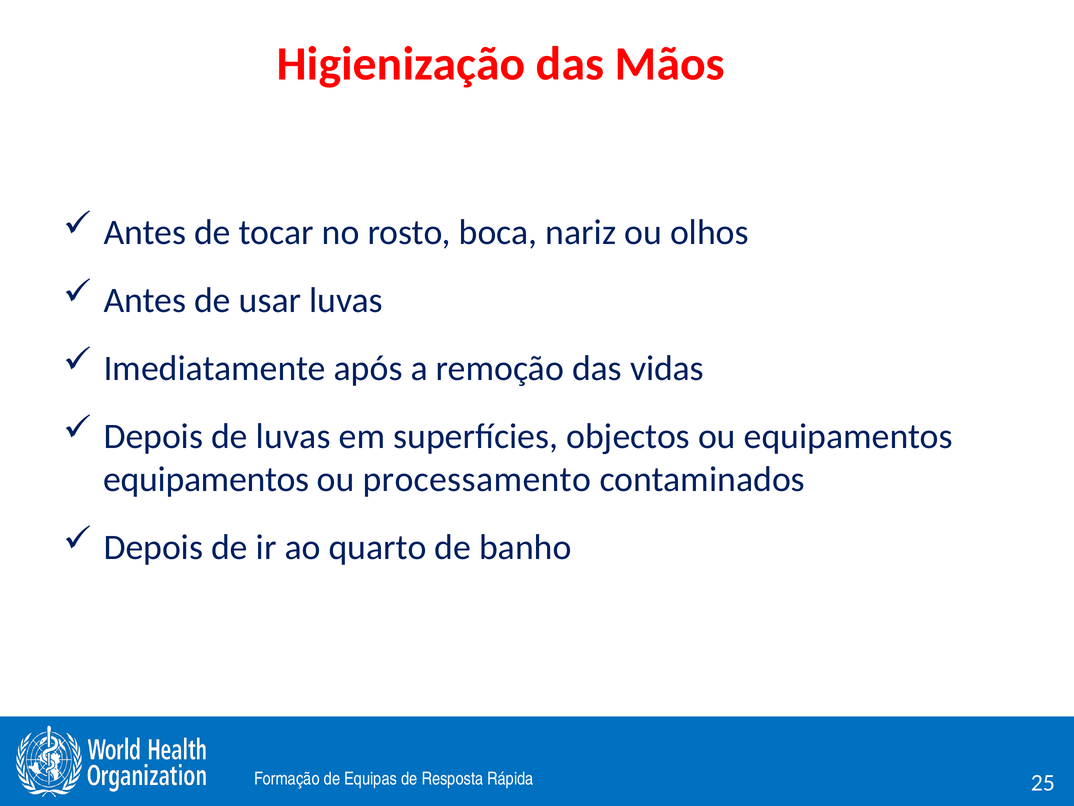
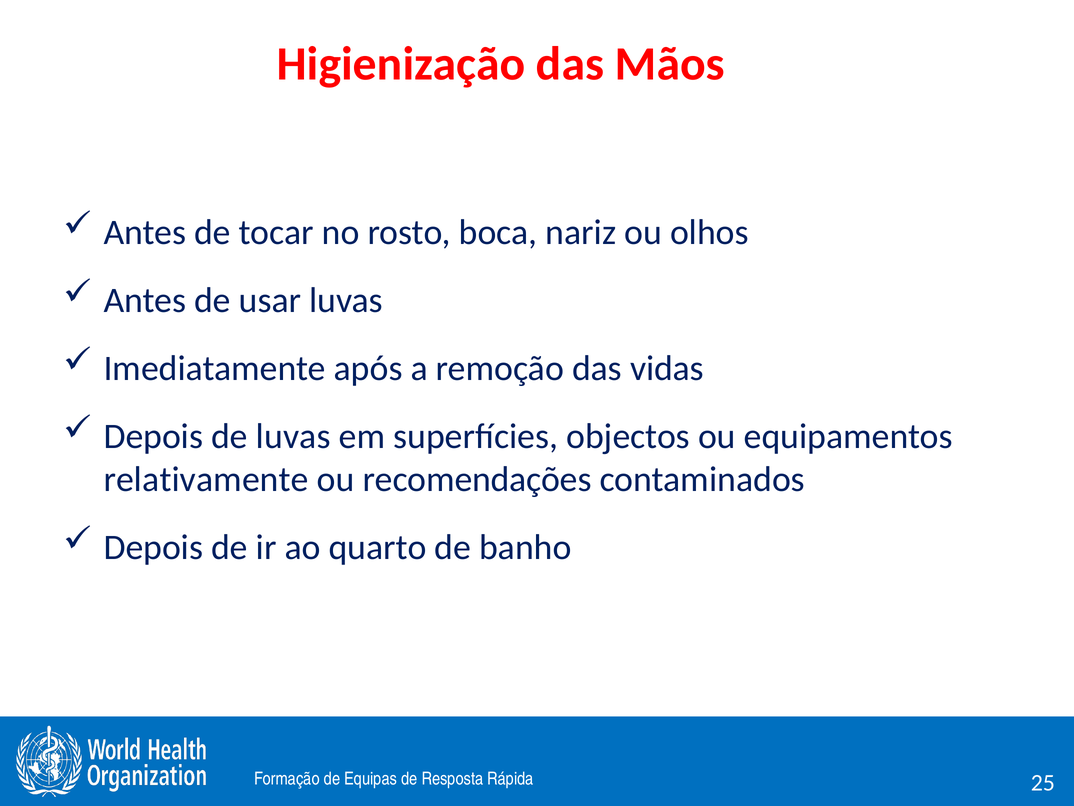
equipamentos: equipamentos -> relativamente (206, 479)
processamento: processamento -> recomendações (477, 479)
